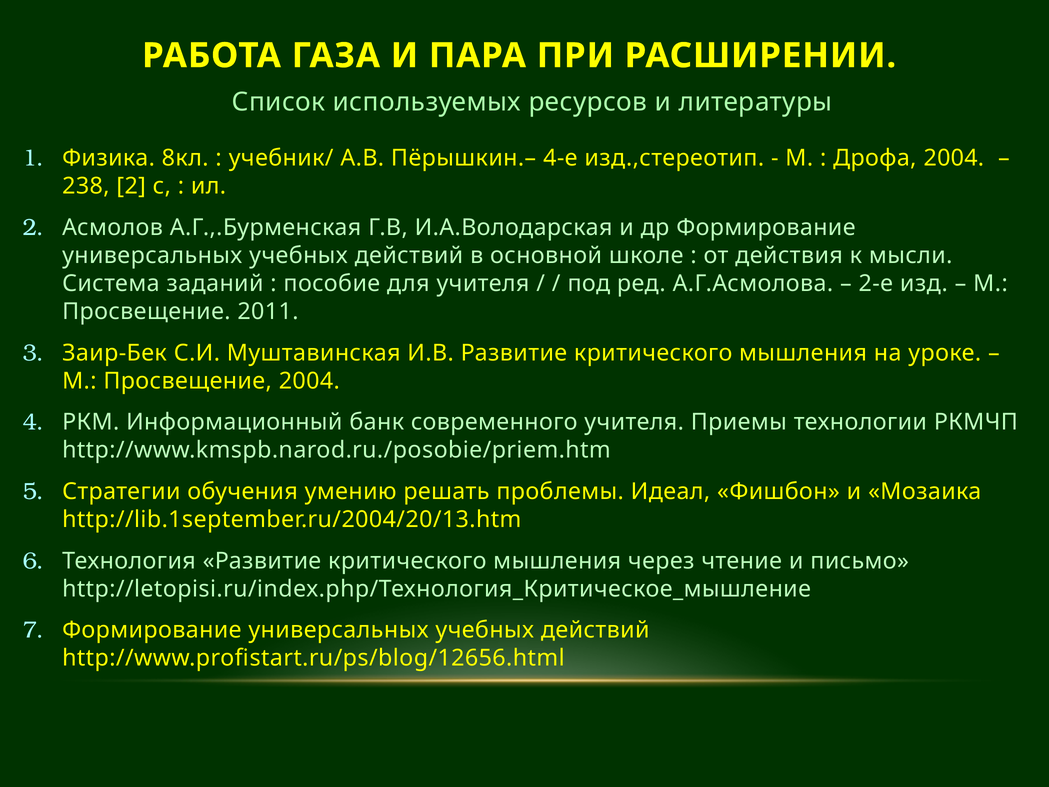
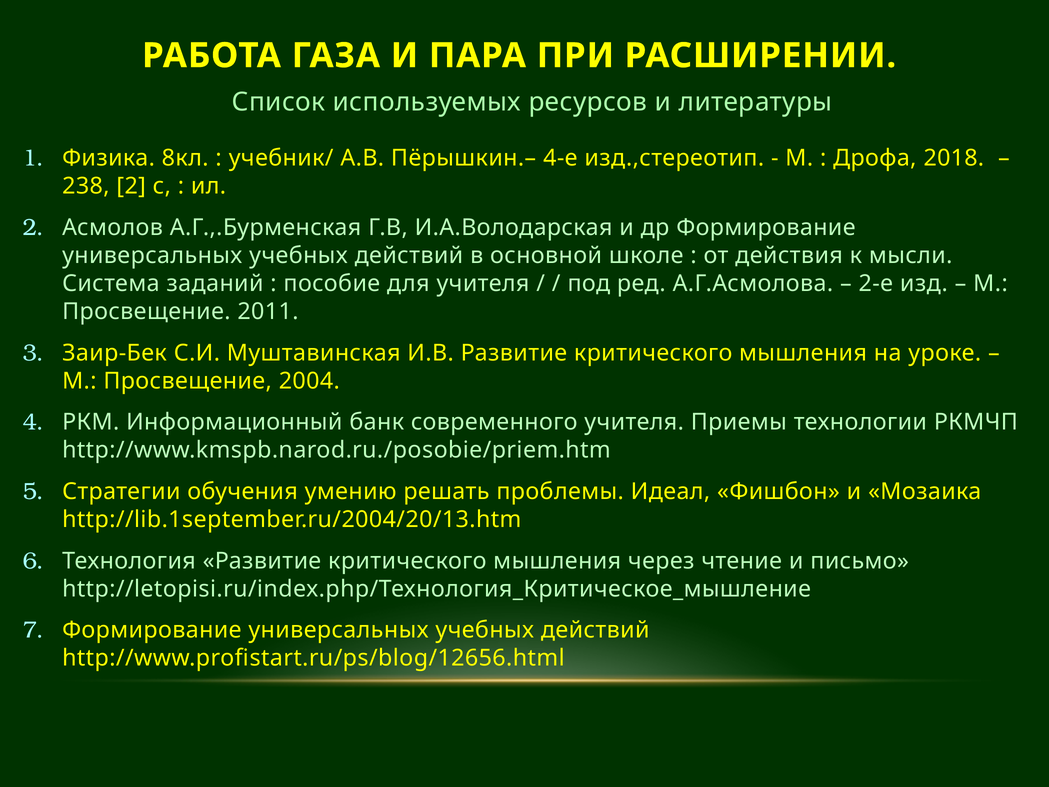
Дрофа 2004: 2004 -> 2018 (954, 158)
